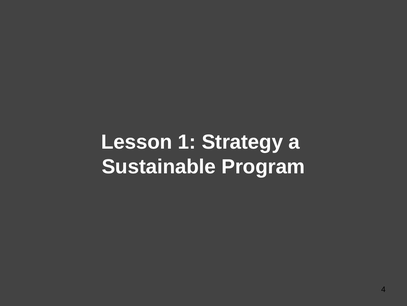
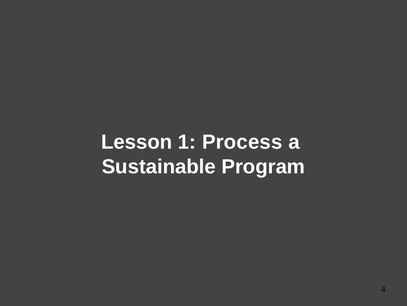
Strategy: Strategy -> Process (242, 142)
